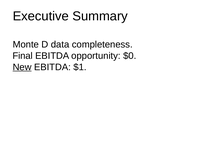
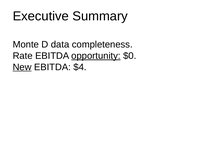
Final: Final -> Rate (23, 56)
opportunity underline: none -> present (96, 56)
$1: $1 -> $4 (80, 67)
